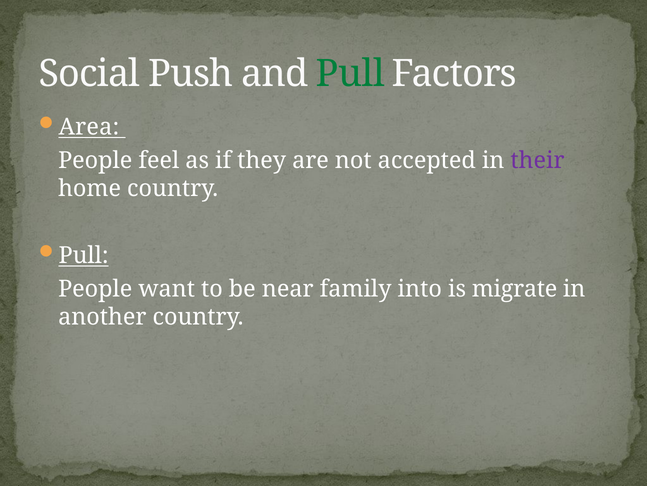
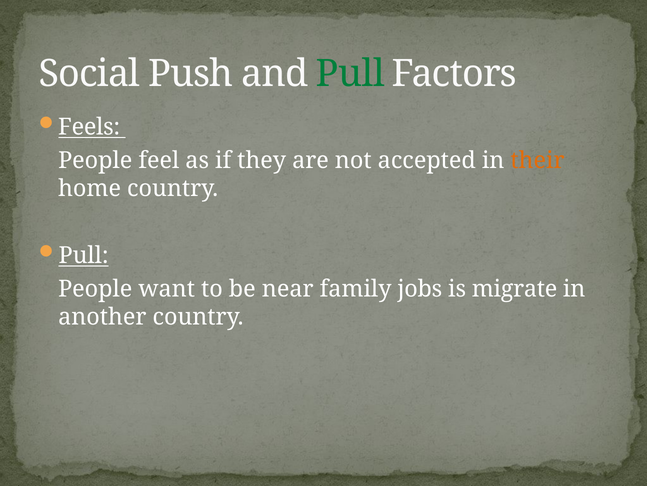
Area: Area -> Feels (89, 127)
their colour: purple -> orange (538, 160)
into: into -> jobs (420, 288)
